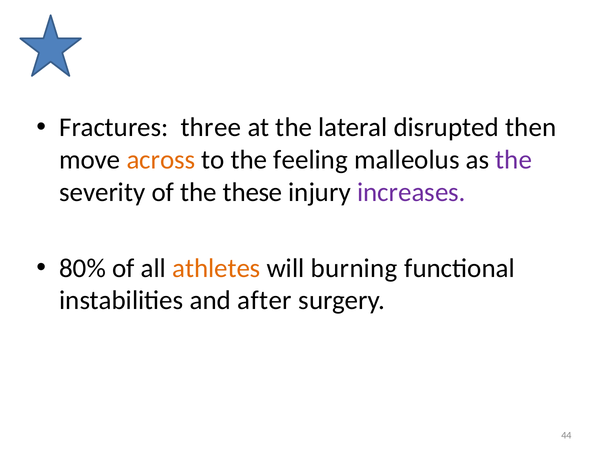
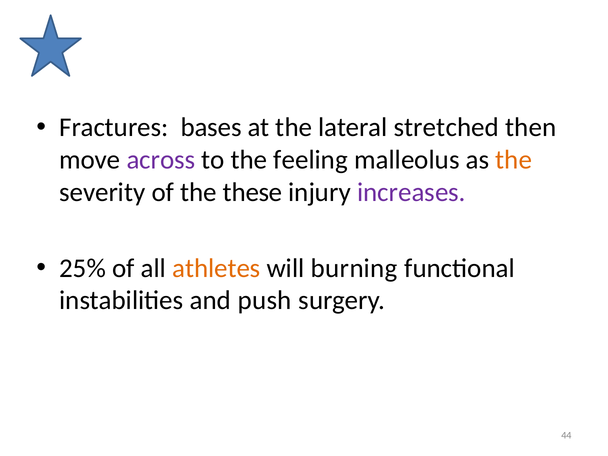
three: three -> bases (211, 128)
disrupted: disrupted -> stretched (446, 128)
across colour: orange -> purple (161, 160)
the colour: purple -> orange (514, 160)
80%: 80% -> 25% (83, 268)
after: after -> push (265, 301)
